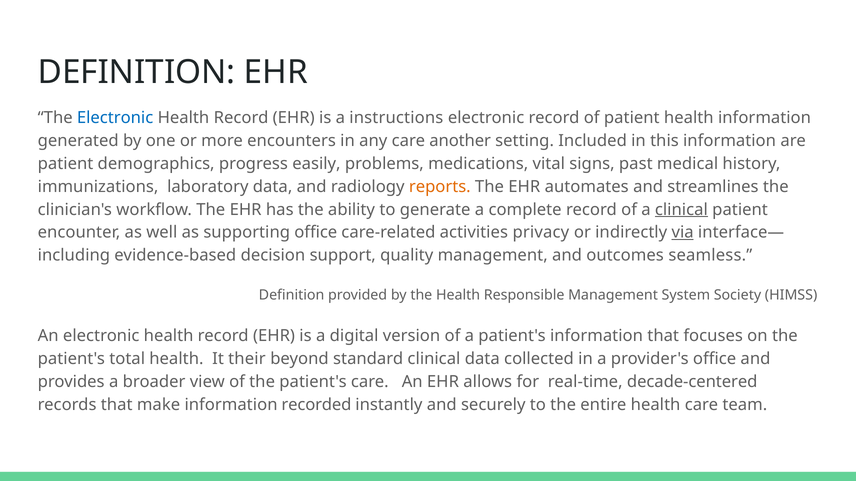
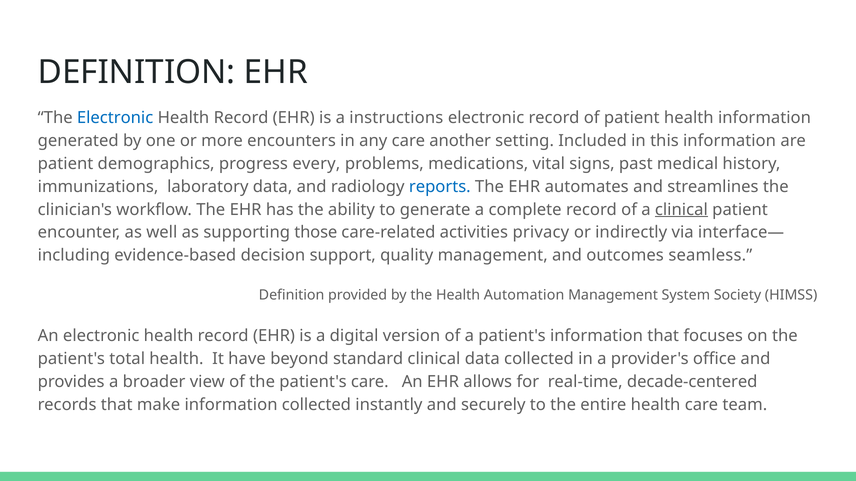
easily: easily -> every (316, 164)
reports colour: orange -> blue (440, 187)
supporting office: office -> those (316, 233)
via underline: present -> none (683, 233)
Responsible: Responsible -> Automation (524, 296)
their: their -> have (247, 359)
information recorded: recorded -> collected (316, 405)
